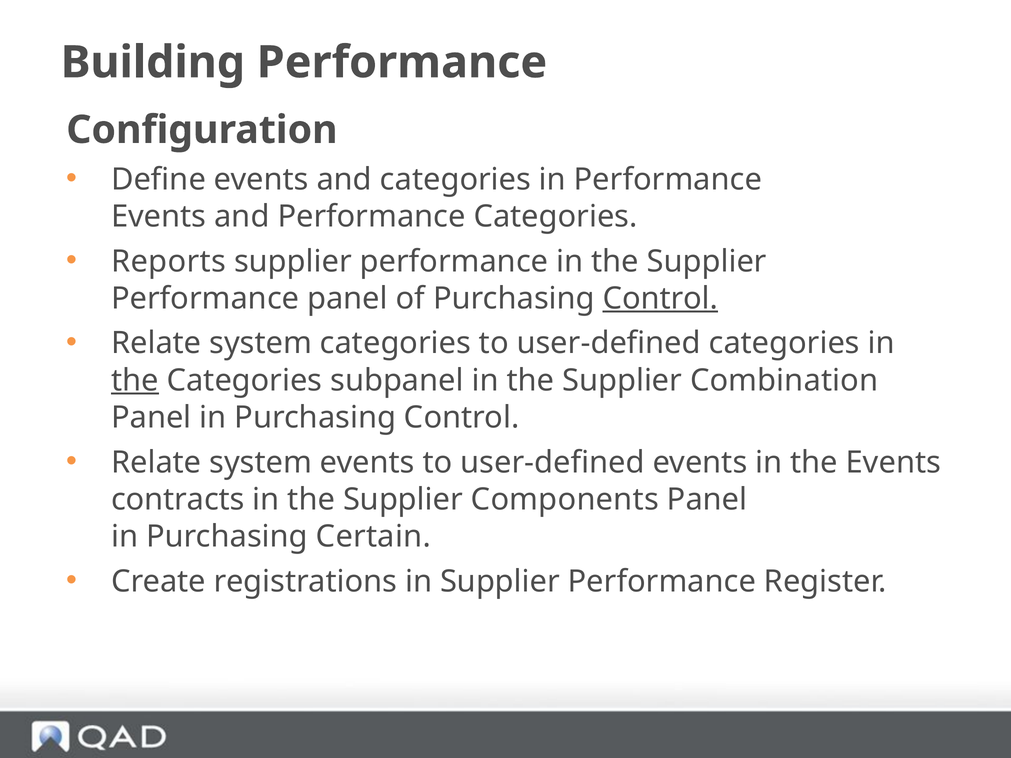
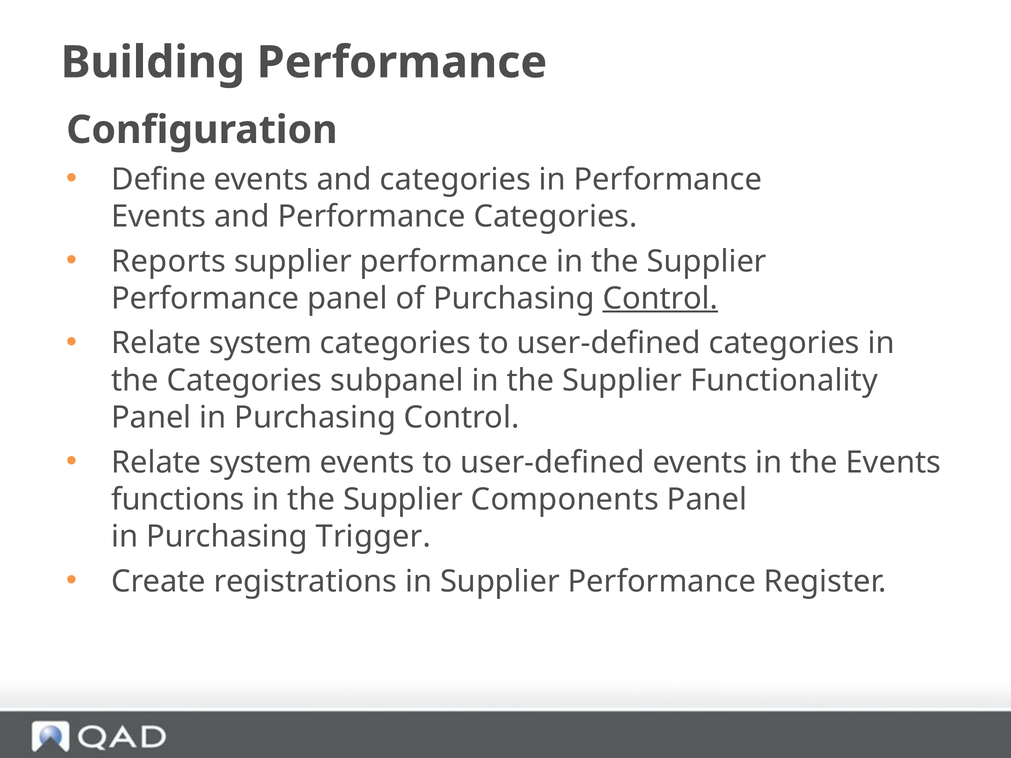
the underline: present -> none (135, 380)
Combination: Combination -> Functionality (784, 380)
contracts: contracts -> functions (178, 500)
Certain: Certain -> Trigger (373, 537)
